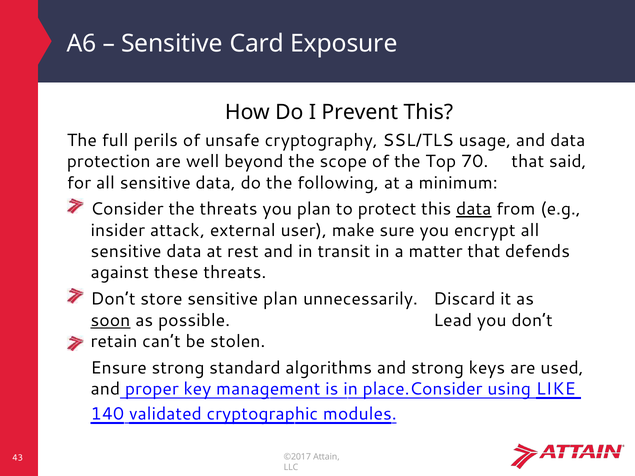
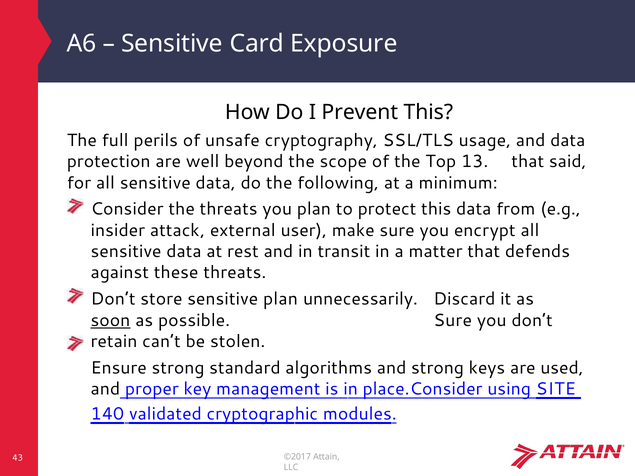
70: 70 -> 13 (475, 162)
data underline: present -> none (474, 209)
possible Lead: Lead -> Sure (453, 320)
LIKE: LIKE -> SITE (556, 389)
